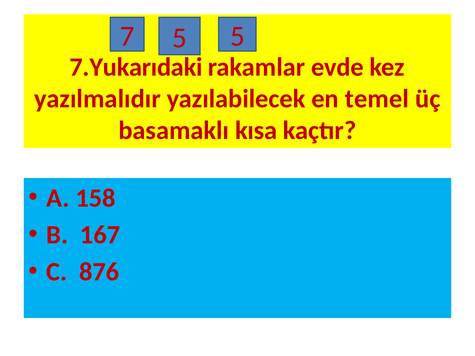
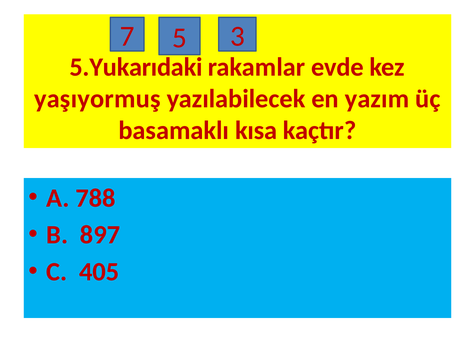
5 5: 5 -> 3 (237, 36)
7.Yukarıdaki: 7.Yukarıdaki -> 5.Yukarıdaki (136, 67)
yazılmalıdır: yazılmalıdır -> yaşıyormuş (97, 99)
temel: temel -> yazım (377, 99)
158: 158 -> 788 (95, 198)
167: 167 -> 897 (100, 235)
876: 876 -> 405 (99, 272)
